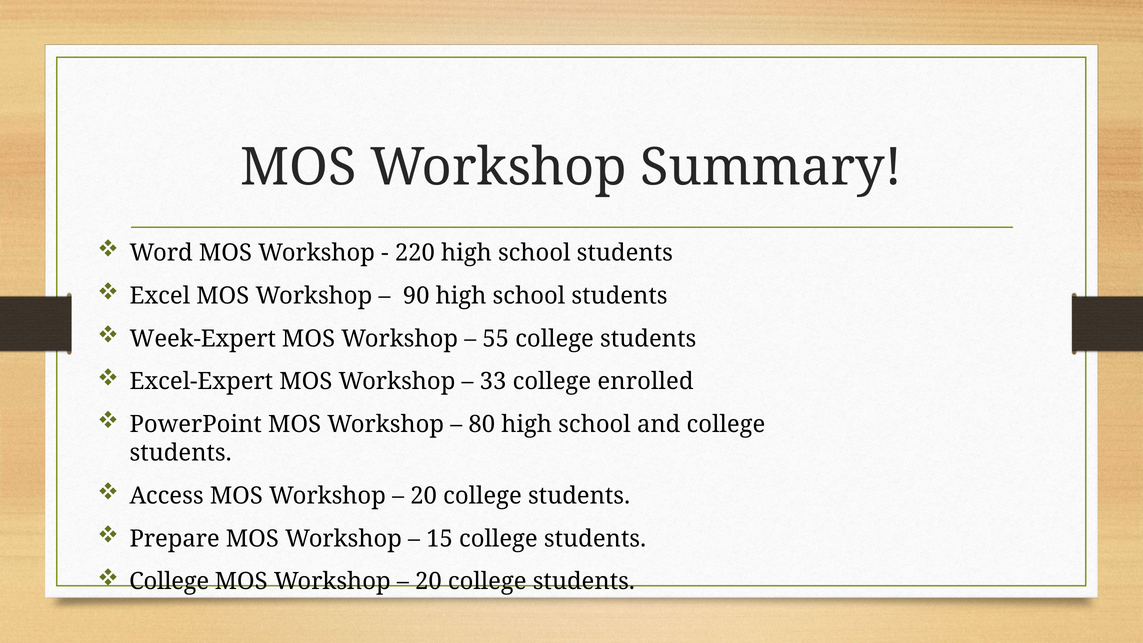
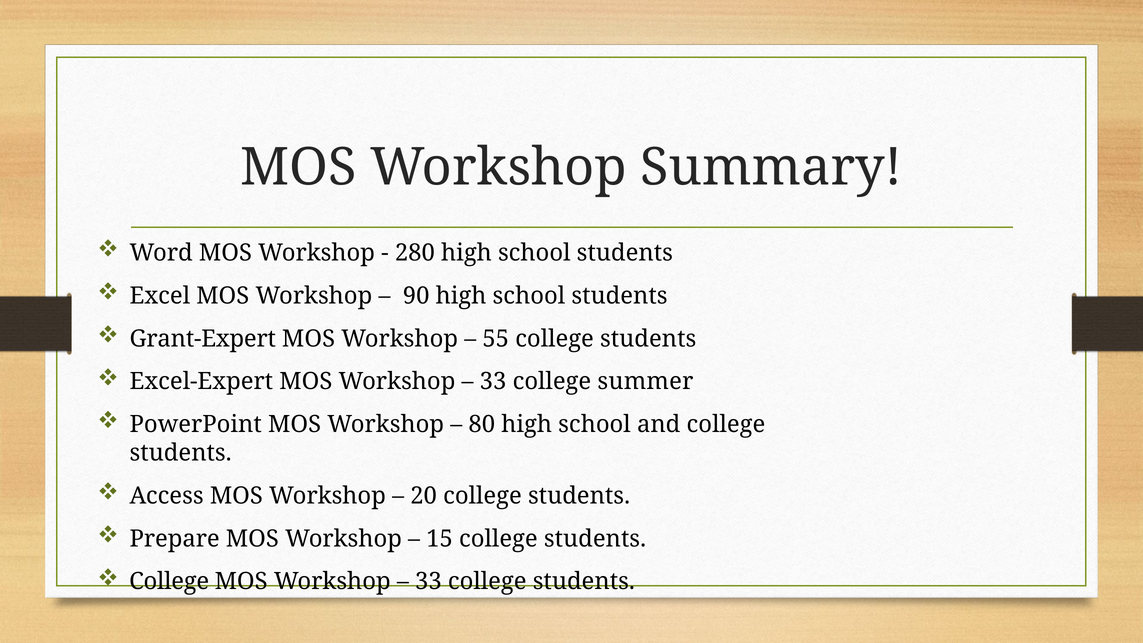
220: 220 -> 280 (415, 253)
Week-Expert: Week-Expert -> Grant-Expert (203, 339)
enrolled: enrolled -> summer (645, 382)
20: 20 -> 33 (428, 582)
